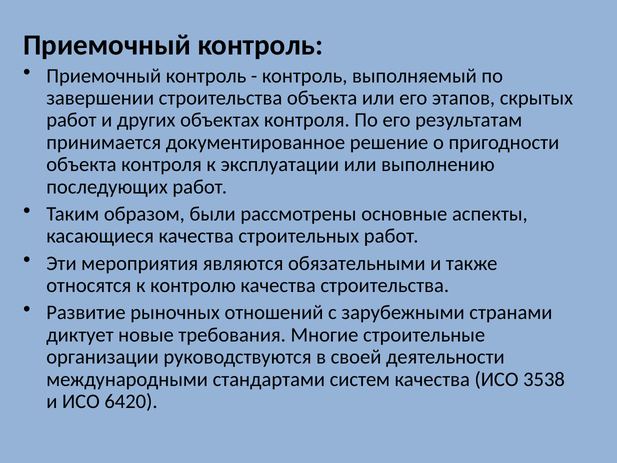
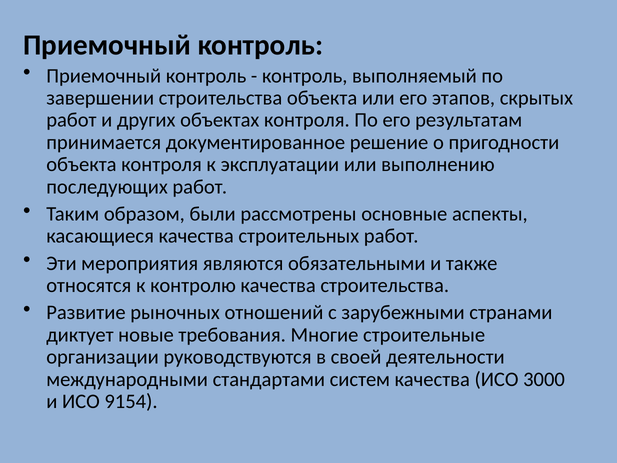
3538: 3538 -> 3000 (544, 379)
6420: 6420 -> 9154 (131, 401)
